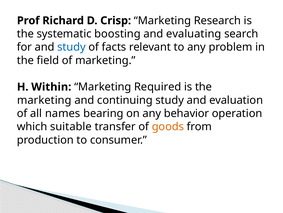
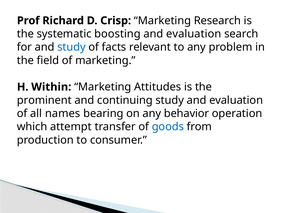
evaluating: evaluating -> evaluation (194, 34)
Required: Required -> Attitudes (158, 87)
marketing: marketing -> prominent (44, 100)
suitable: suitable -> attempt (71, 126)
goods colour: orange -> blue (168, 126)
